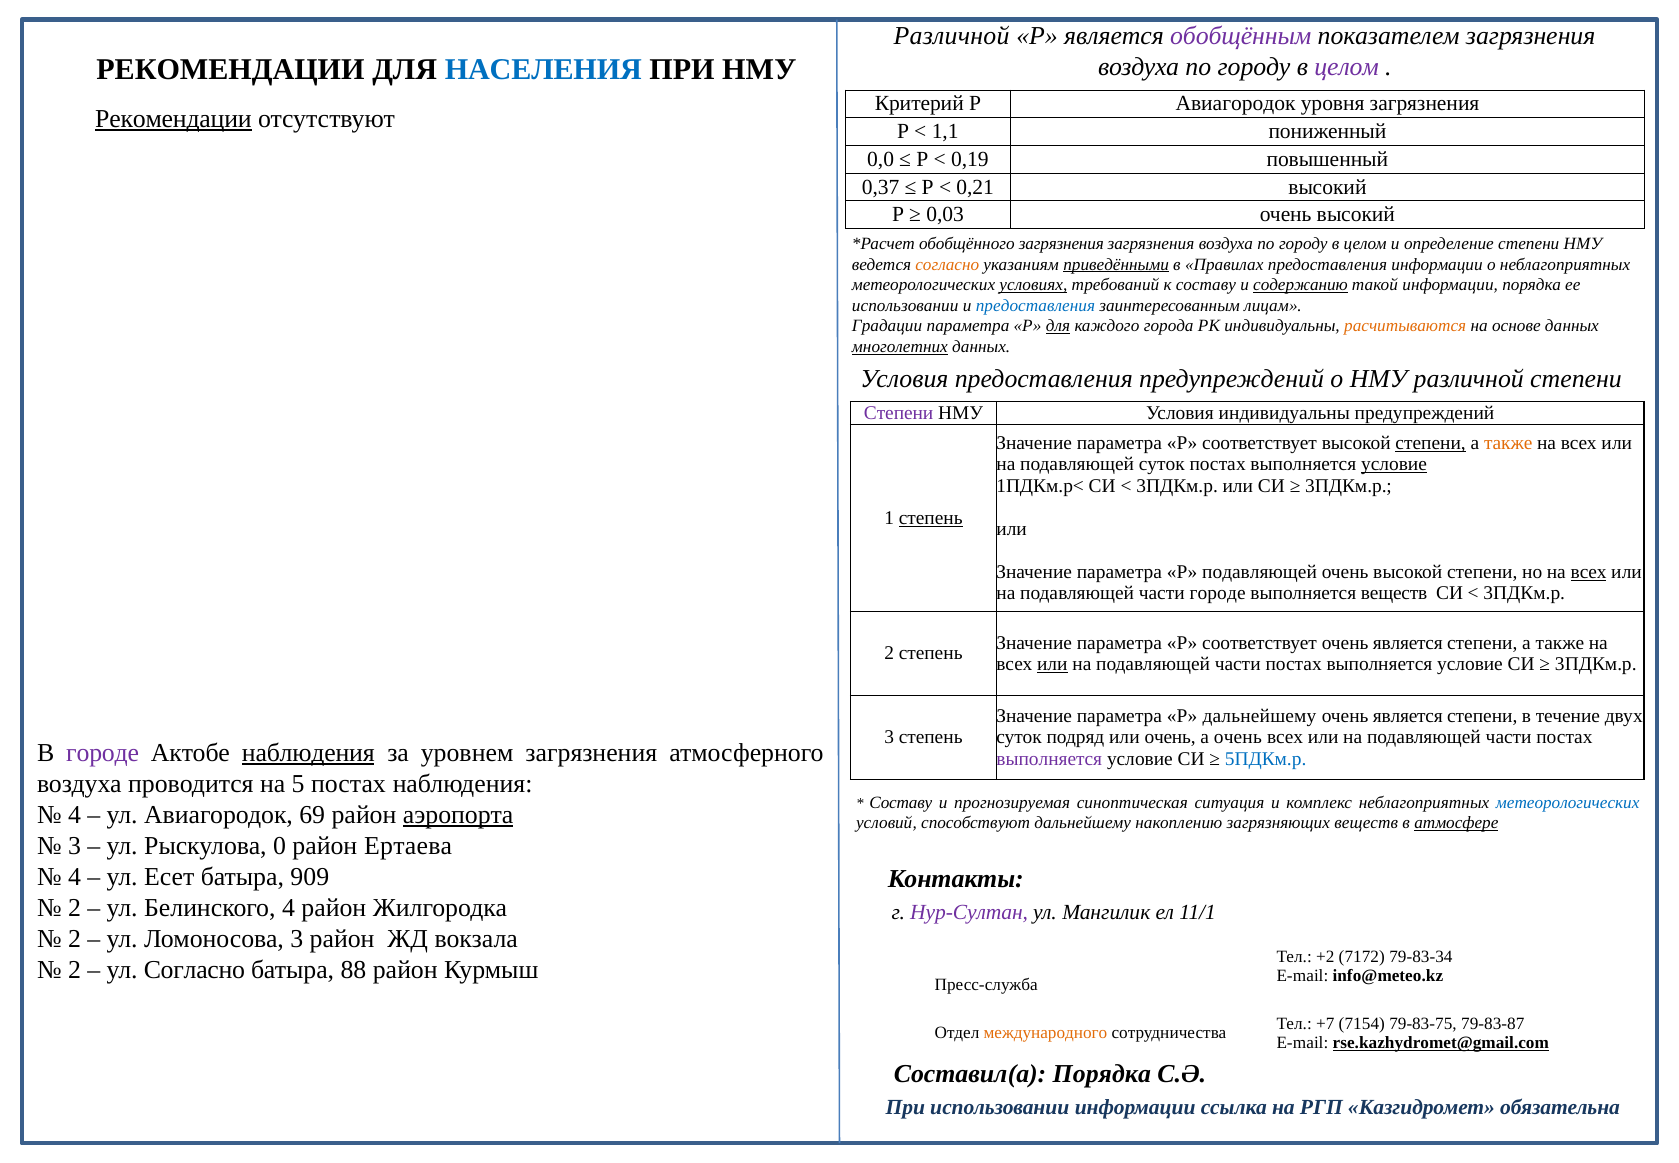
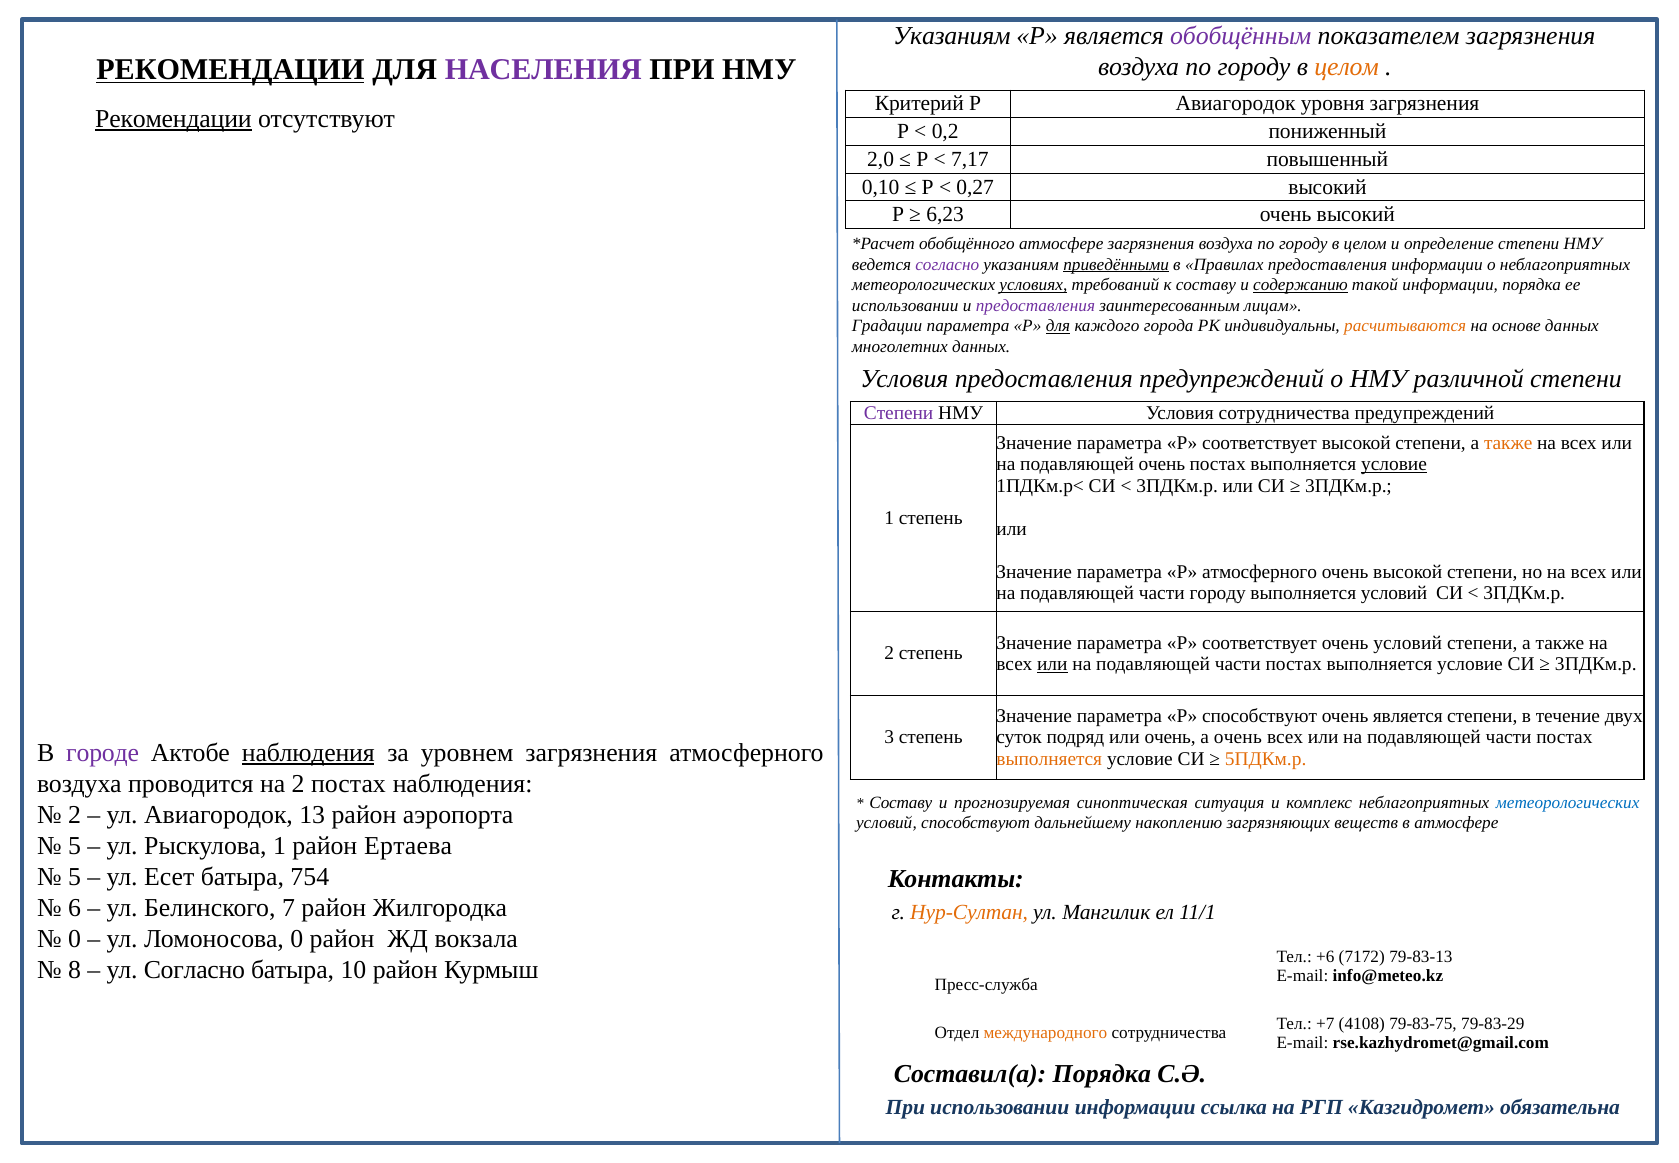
Различной: Различной -> Указаниям (952, 36)
целом colour: purple -> orange (1347, 67)
РЕКОМЕНДАЦИИ underline: none -> present (230, 70)
НАСЕЛЕНИЯ colour: blue -> purple (543, 70)
1,1: 1,1 -> 0,2 (945, 131)
0,0: 0,0 -> 2,0 (881, 159)
0,19: 0,19 -> 7,17 (970, 159)
0,37: 0,37 -> 0,10 (881, 187)
0,21: 0,21 -> 0,27 (975, 187)
0,03: 0,03 -> 6,23 (945, 215)
обобщённого загрязнения: загрязнения -> атмосфере (1061, 244)
согласно colour: orange -> purple (947, 264)
предоставления colour: blue -> purple (1035, 305)
многолетних underline: present -> none (900, 347)
Условия индивидуальны: индивидуальны -> сотрудничества (1284, 413)
степени underline: present -> none (1431, 443)
подавляющей суток: суток -> очень (1162, 464)
степень underline: present -> none (931, 518)
Р подавляющей: подавляющей -> атмосферного (1260, 572)
всех underline: present -> none (1589, 572)
части городе: городе -> городу (1218, 593)
выполняется веществ: веществ -> условий (1394, 593)
соответствует очень является: является -> условий (1408, 642)
Р дальнейшему: дальнейшему -> способствуют (1260, 716)
выполняется colour: purple -> orange (1049, 759)
5ПДКм.р colour: blue -> orange (1266, 759)
на 5: 5 -> 2 (298, 783)
4: 4 -> 2 (74, 814)
69: 69 -> 13 (312, 814)
аэропорта underline: present -> none (458, 814)
атмосфере underline: present -> none (1456, 823)
3: 3 -> 5 (74, 845)
Рыскулова 0: 0 -> 1 (280, 845)
4: 4 -> 5 (74, 876)
909: 909 -> 754 (310, 876)
2: 2 -> 6 (74, 907)
Белинского 4: 4 -> 7 (289, 907)
Нур-Султан colour: purple -> orange (969, 912)
2: 2 -> 0 (74, 938)
Ломоносова 3: 3 -> 0 (297, 938)
+2: +2 -> +6 (1325, 956)
79-83-34: 79-83-34 -> 79-83-13 (1421, 956)
2: 2 -> 8 (74, 969)
88: 88 -> 10 (353, 969)
7154: 7154 -> 4108 (1362, 1023)
79-83-87: 79-83-87 -> 79-83-29 (1493, 1023)
rse.kazhydromet@gmail.com underline: present -> none (1441, 1042)
